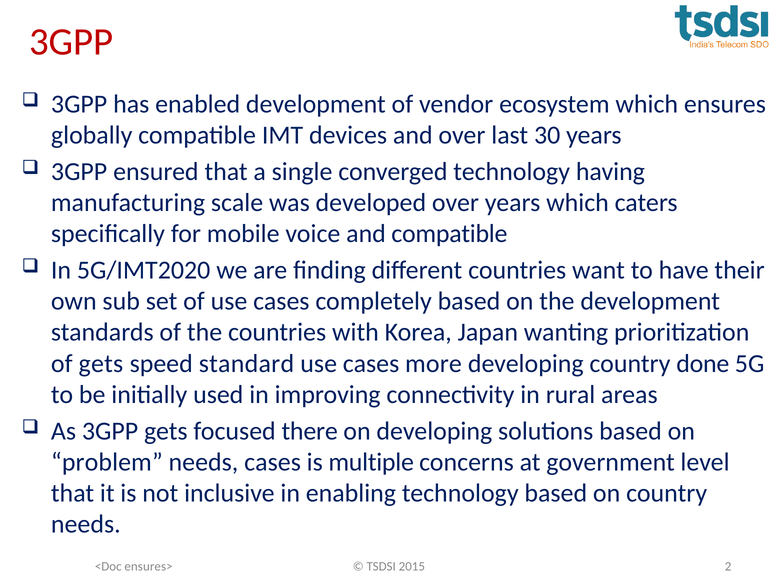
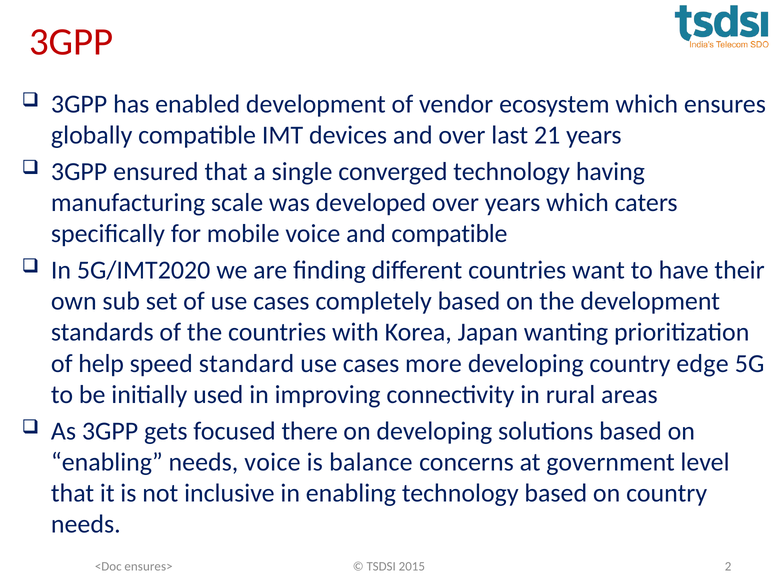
30: 30 -> 21 (547, 135)
of gets: gets -> help (101, 363)
done: done -> edge (703, 363)
problem: problem -> enabling (107, 462)
needs cases: cases -> voice (272, 462)
multiple: multiple -> balance (371, 462)
